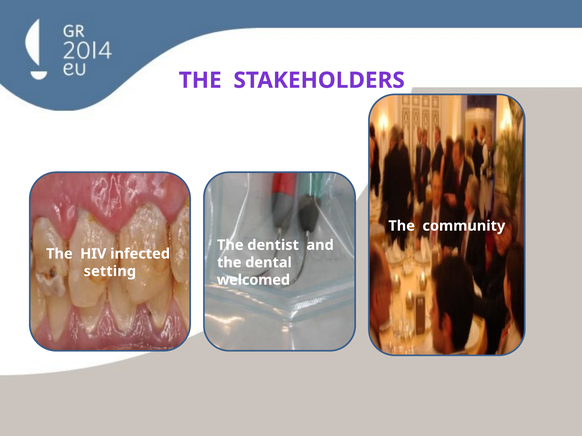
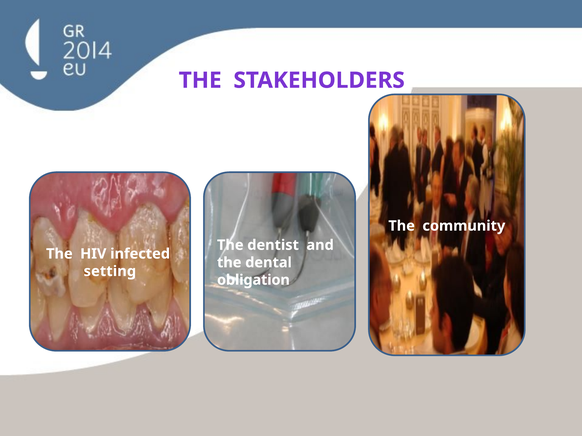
welcomed: welcomed -> obligation (253, 280)
